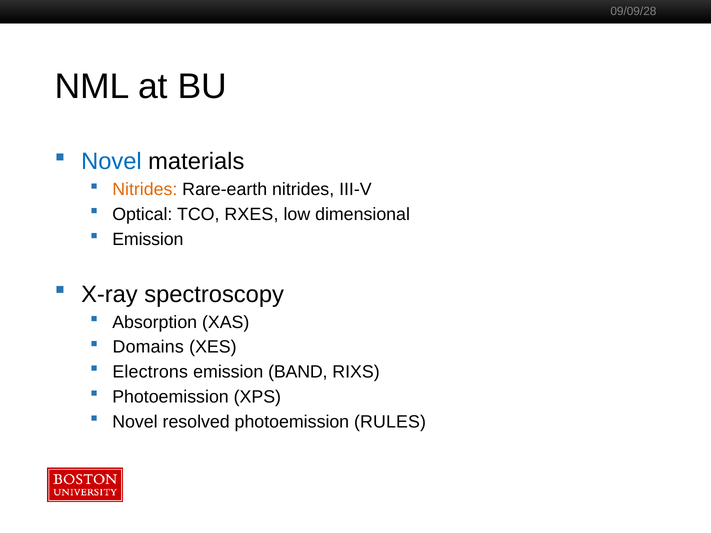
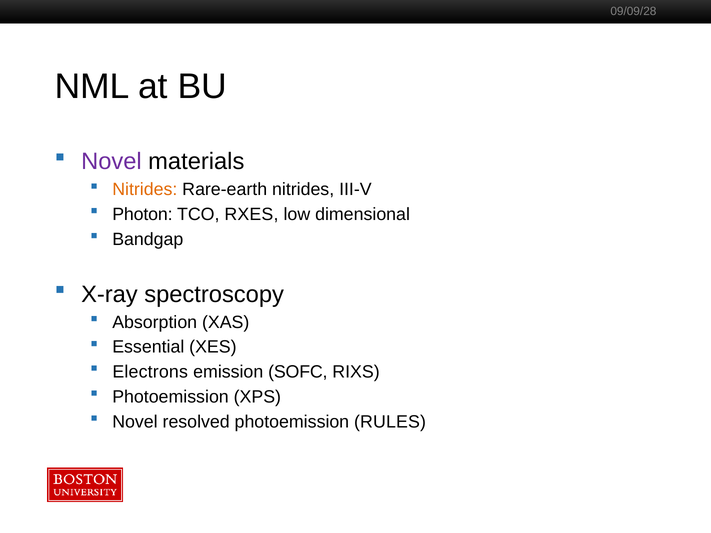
Novel colour: blue -> purple (111, 162)
Optical: Optical -> Photon (142, 215)
Emission: Emission -> Bandgap (148, 239)
Domains: Domains -> Essential (148, 347)
BAND: BAND -> SOFC (298, 372)
